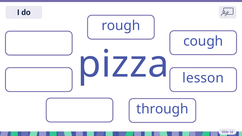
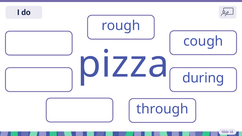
lesson: lesson -> during (203, 78)
